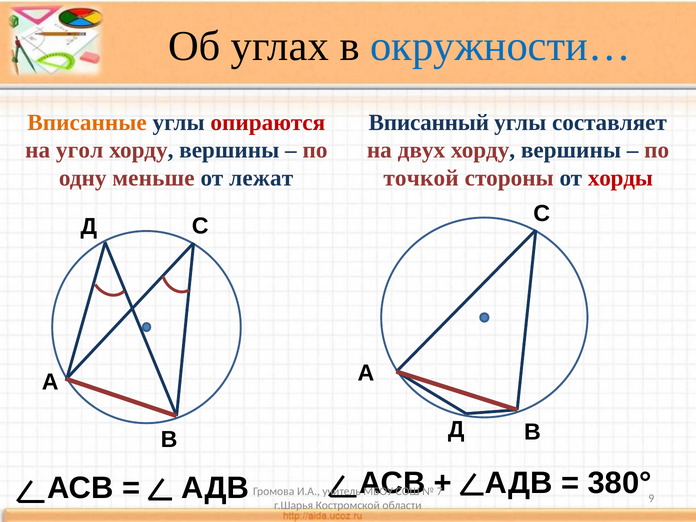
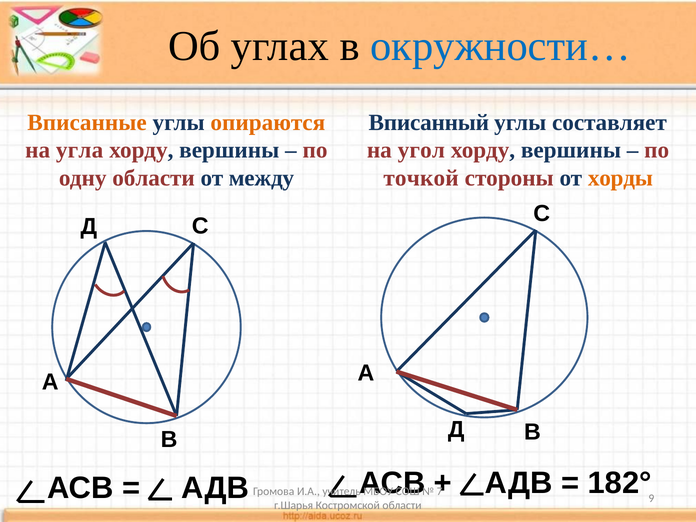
опираются colour: red -> orange (268, 122)
угол: угол -> угла (80, 150)
двух: двух -> угол (421, 150)
одну меньше: меньше -> области (154, 178)
лежат: лежат -> между (261, 178)
хорды colour: red -> orange (620, 178)
380°: 380° -> 182° (620, 483)
